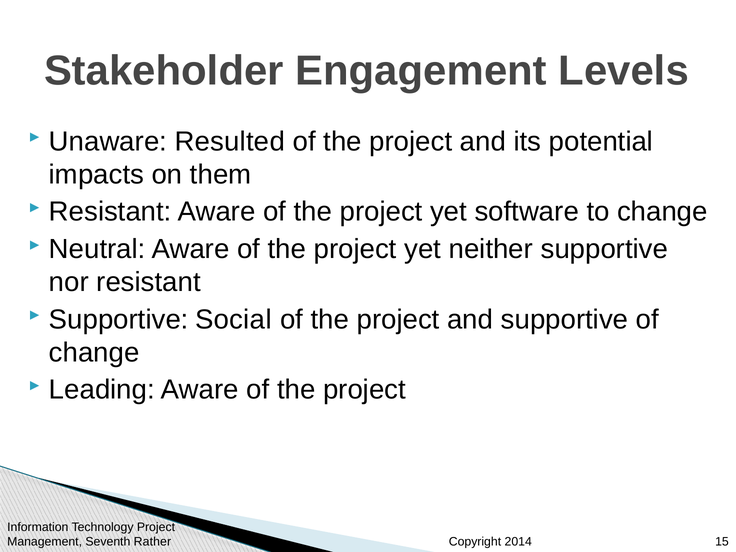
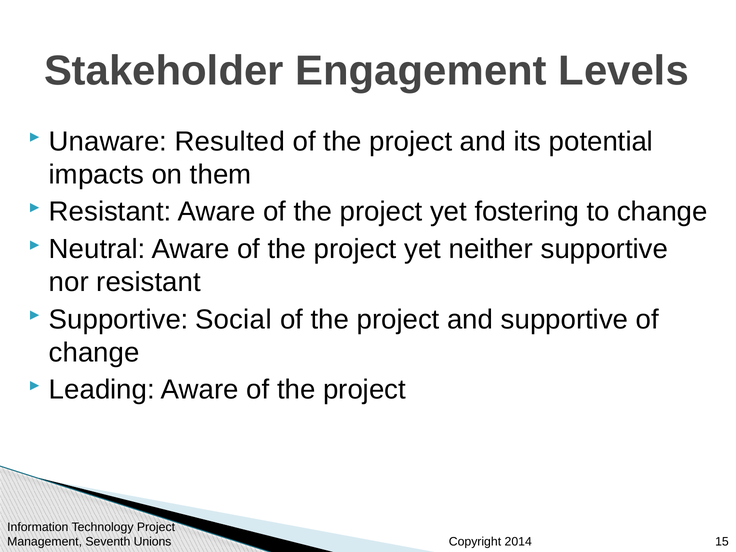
software: software -> fostering (527, 212)
Rather: Rather -> Unions (153, 542)
